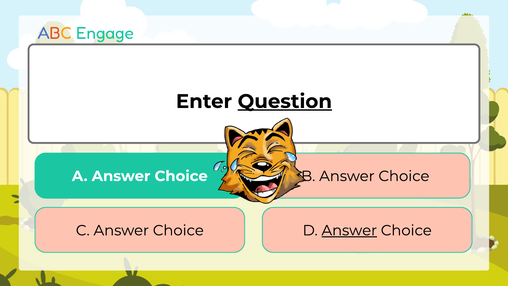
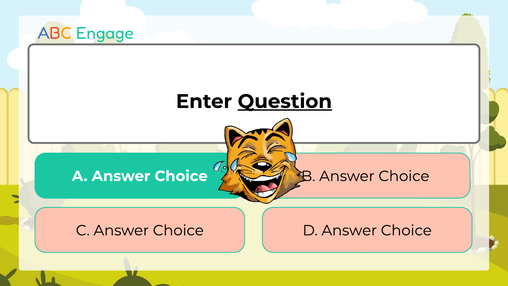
Answer underline: present -> none (349, 230)
